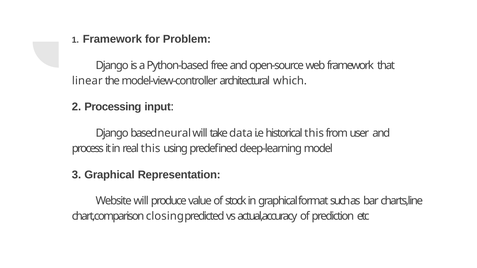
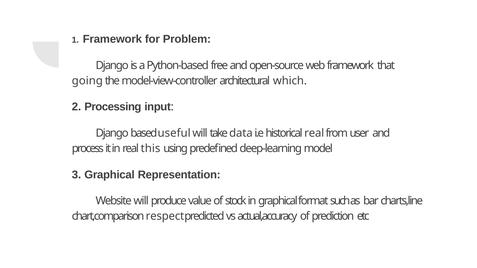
linear: linear -> going (87, 81)
neural: neural -> useful (174, 133)
historical this: this -> real (314, 133)
closing: closing -> respect (165, 216)
